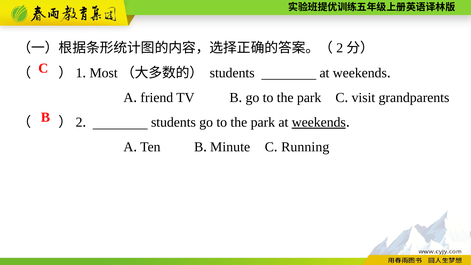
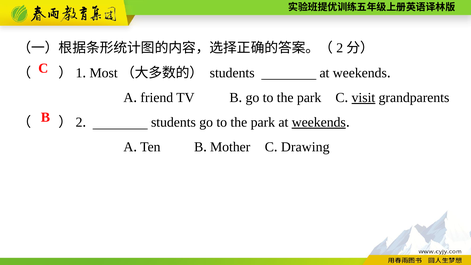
visit underline: none -> present (363, 98)
Minute: Minute -> Mother (230, 147)
Running: Running -> Drawing (305, 147)
